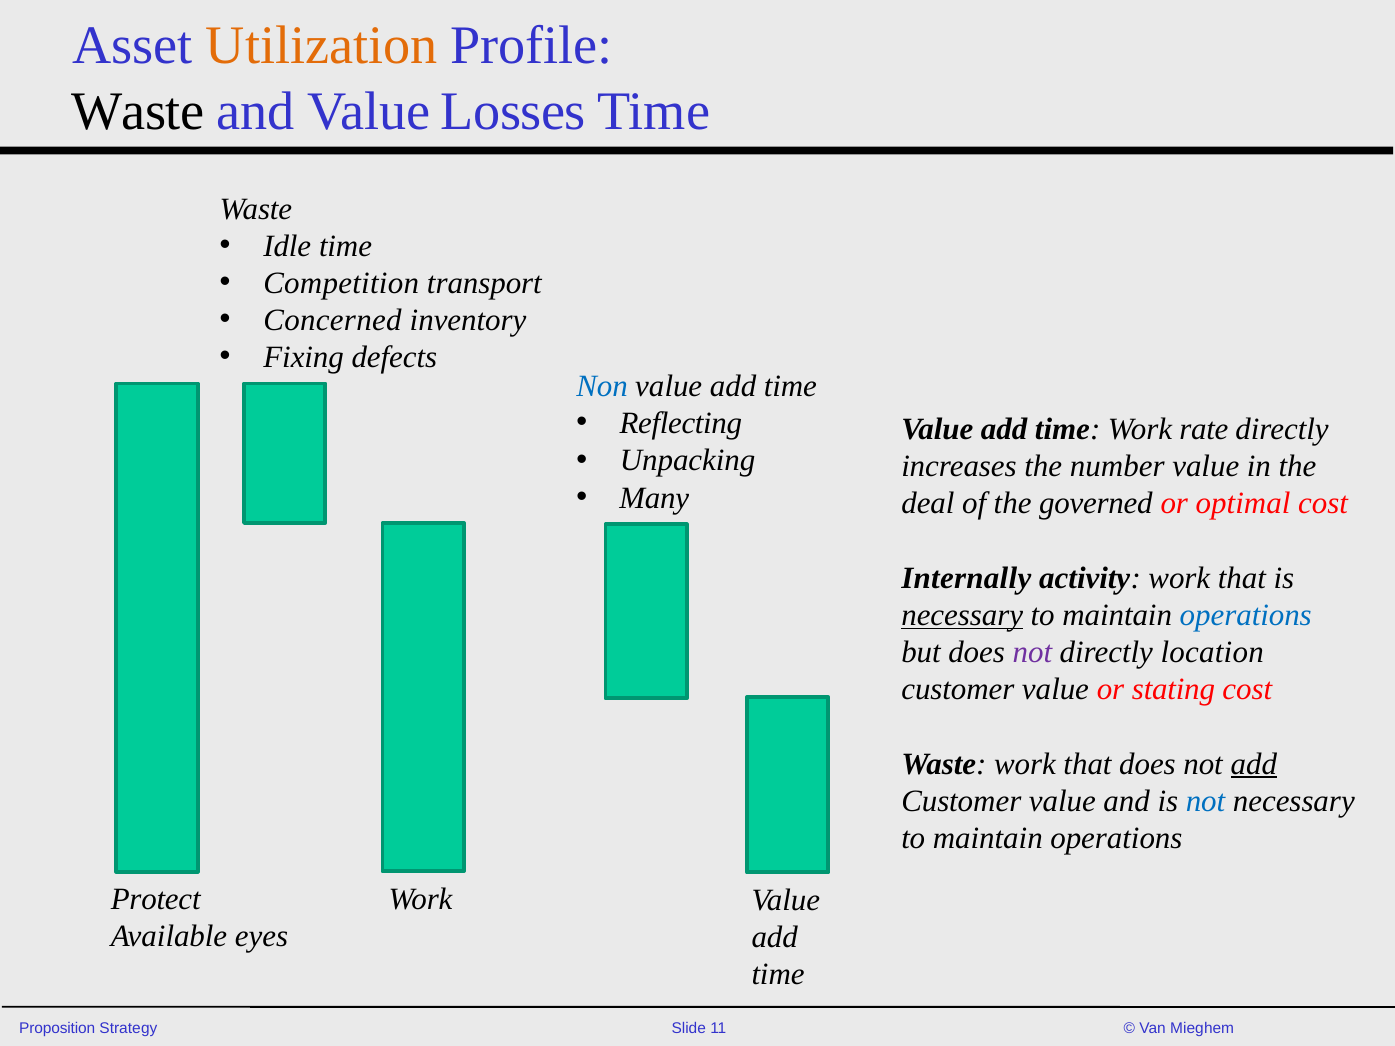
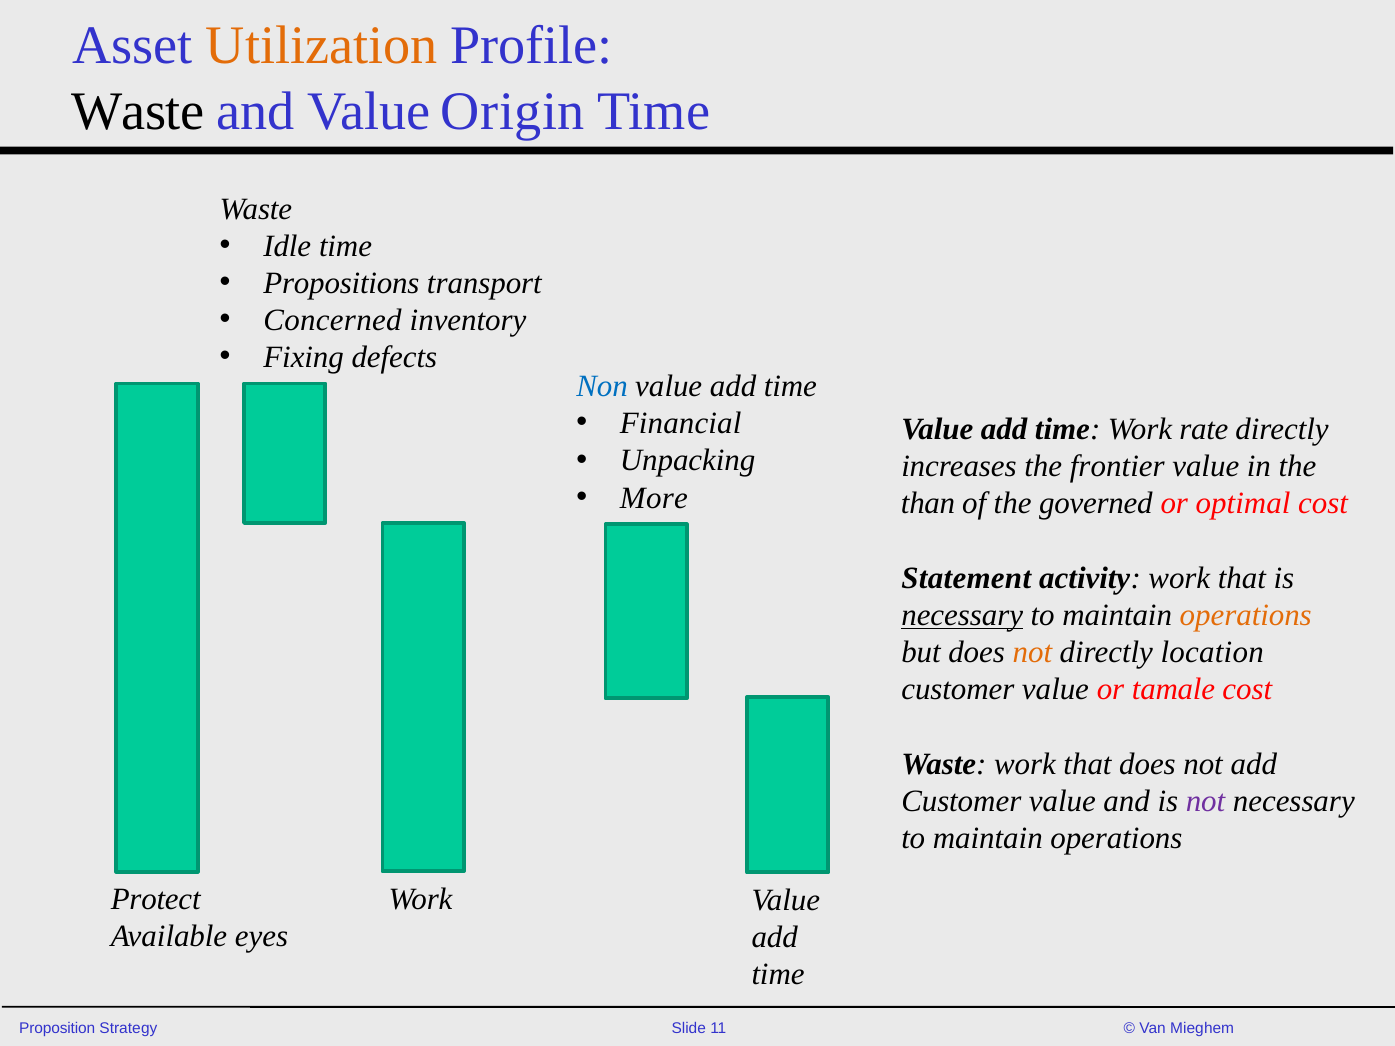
Losses: Losses -> Origin (513, 111)
Competition: Competition -> Propositions (341, 283)
Reflecting: Reflecting -> Financial (681, 424)
number: number -> frontier (1117, 467)
Many: Many -> More (654, 498)
deal: deal -> than (928, 504)
Internally: Internally -> Statement (966, 578)
operations colour: blue -> orange (1246, 615)
not colour: purple -> orange (1032, 653)
stating: stating -> tamale (1173, 690)
add underline: present -> none (1254, 764)
not colour: blue -> purple (1206, 801)
